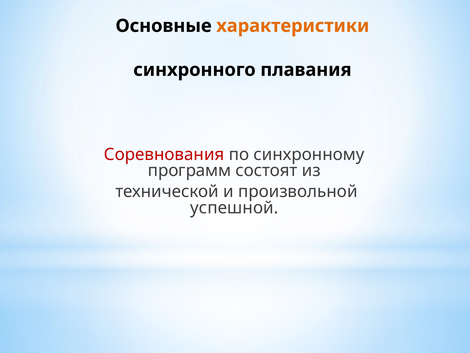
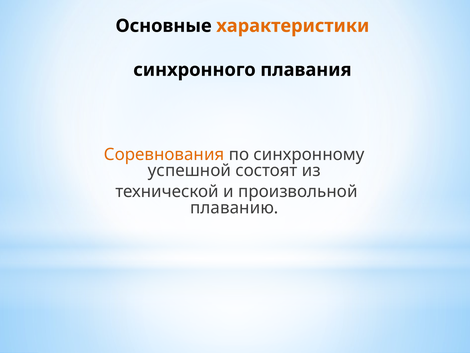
Соревнования colour: red -> orange (164, 154)
программ: программ -> успешной (190, 170)
успешной: успешной -> плаванию (234, 208)
